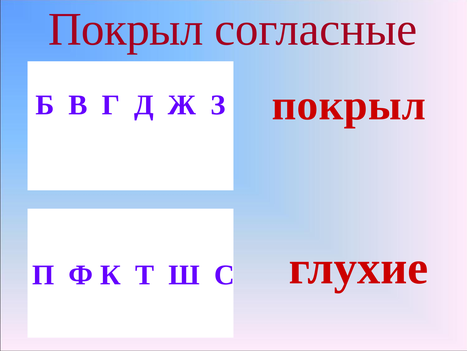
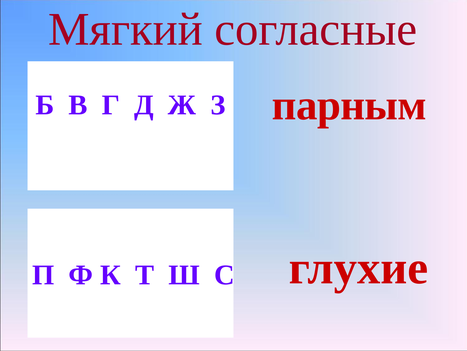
Покрыл: Покрыл -> Мягкий (126, 29)
покрыл: покрыл -> парным (349, 105)
